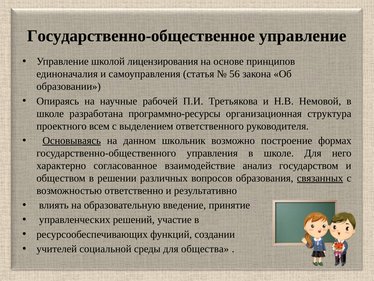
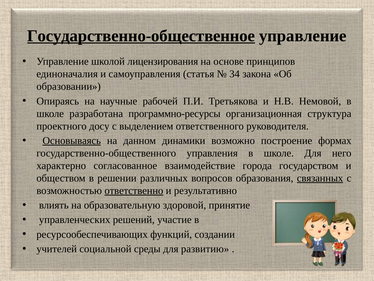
Государственно-общественное underline: none -> present (141, 36)
56: 56 -> 34 (235, 74)
всем: всем -> досу (99, 126)
школьник: школьник -> динамики (184, 140)
анализ: анализ -> города (257, 165)
ответственно underline: none -> present (134, 190)
введение: введение -> здоровой (185, 205)
общества: общества -> развитию (205, 248)
